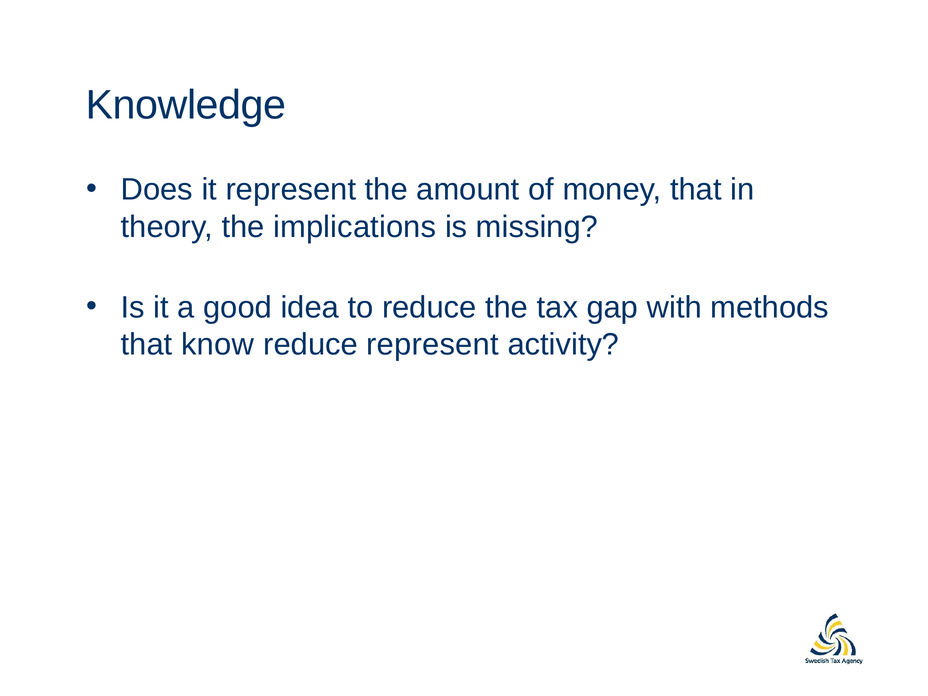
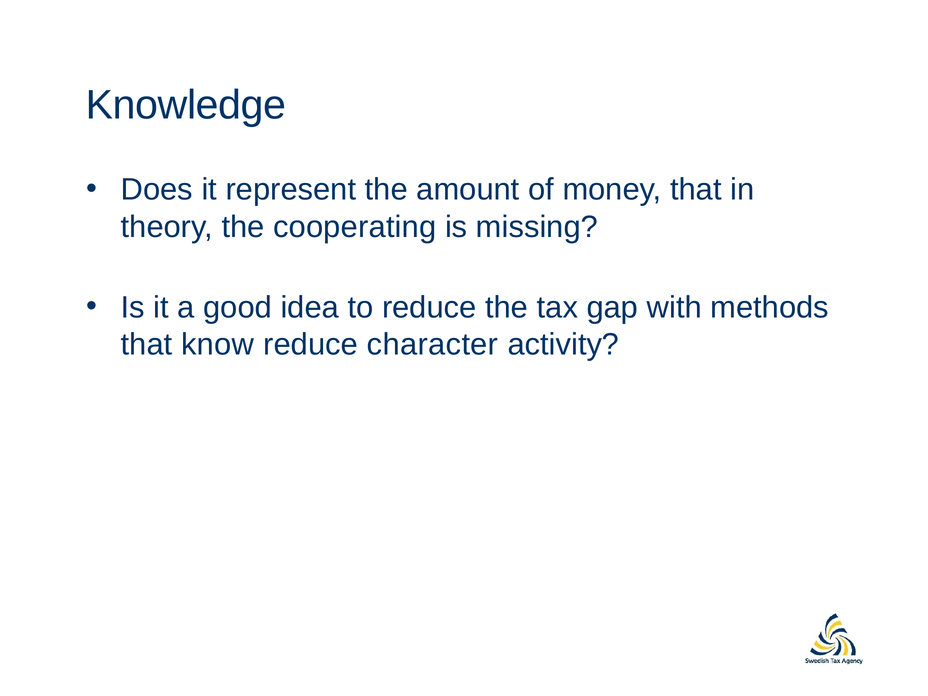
implications: implications -> cooperating (355, 227)
reduce represent: represent -> character (433, 344)
